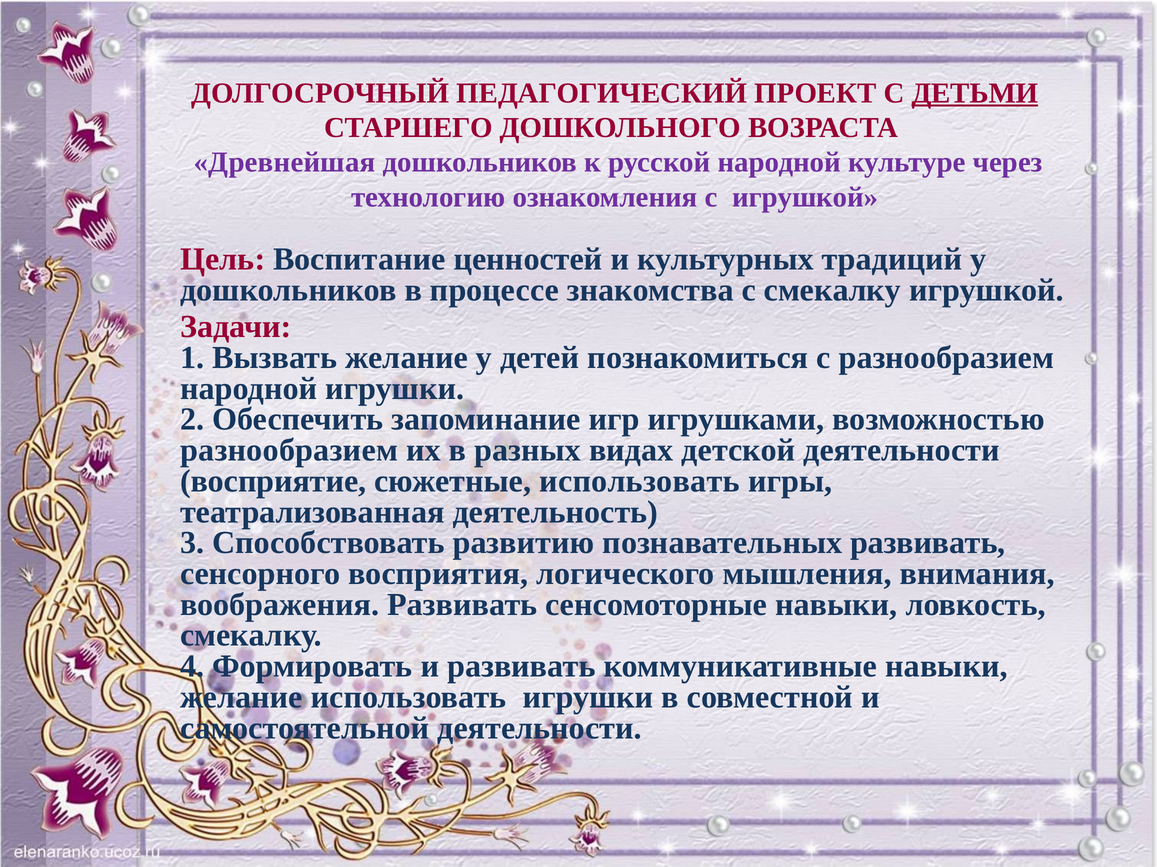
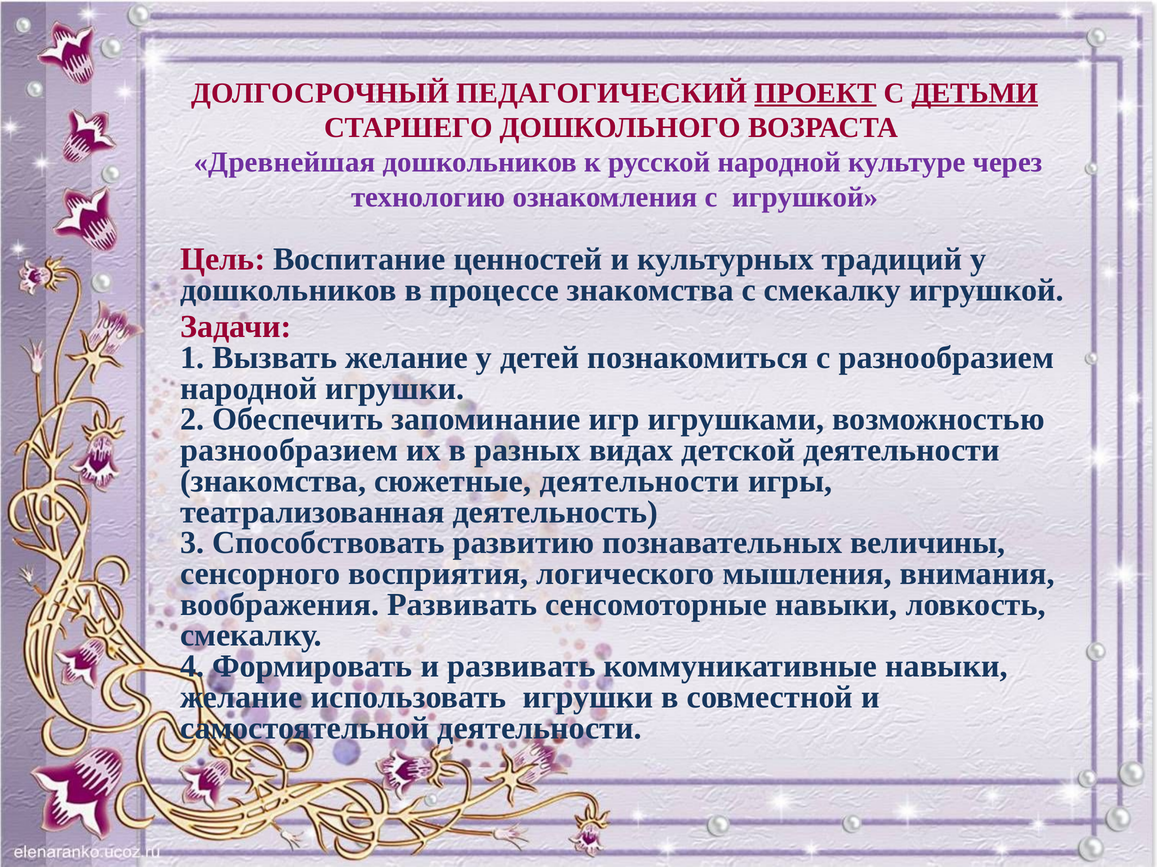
ПРОЕКТ underline: none -> present (815, 93)
восприятие: восприятие -> знакомства (273, 482)
сюжетные использовать: использовать -> деятельности (639, 482)
познавательных развивать: развивать -> величины (928, 543)
